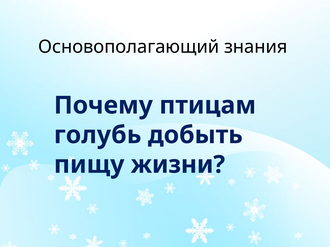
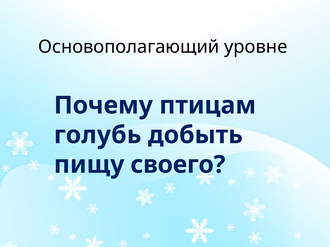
знания: знания -> уровне (256, 47)
жизни: жизни -> своего (178, 165)
